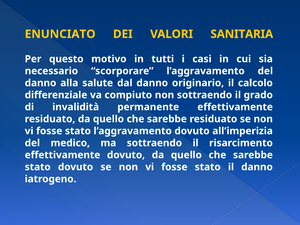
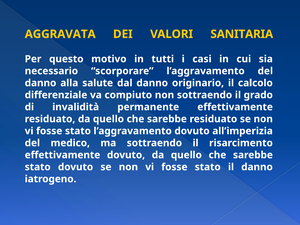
ENUNCIATO: ENUNCIATO -> AGGRAVATA (60, 34)
